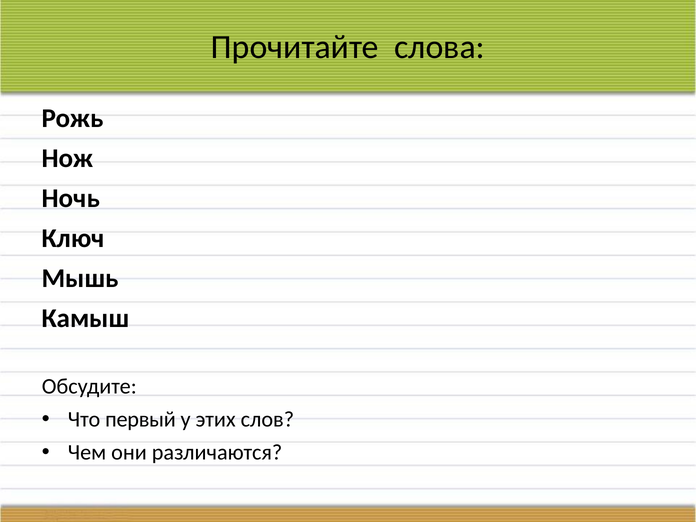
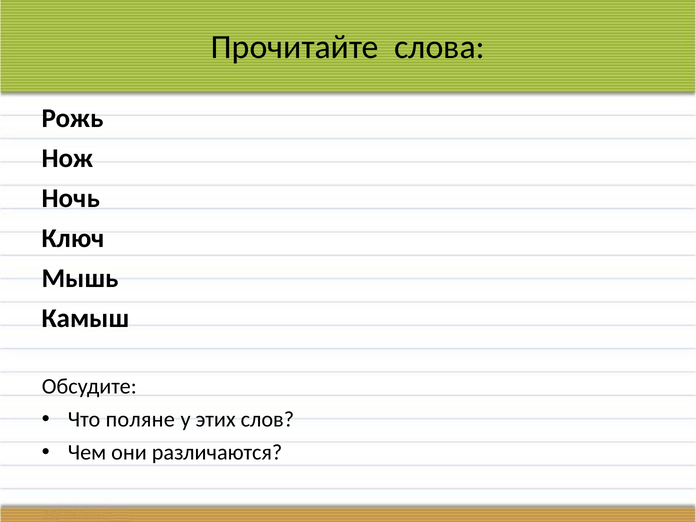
первый: первый -> поляне (140, 420)
